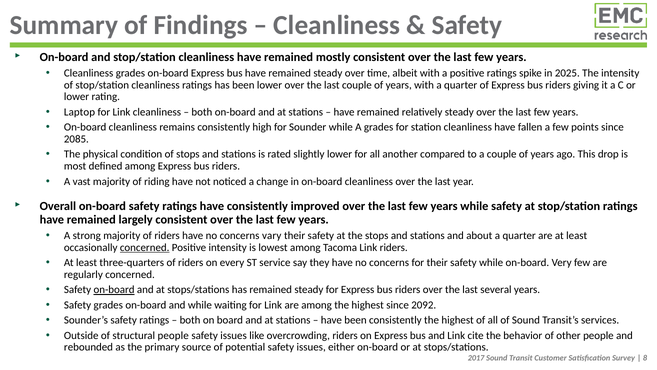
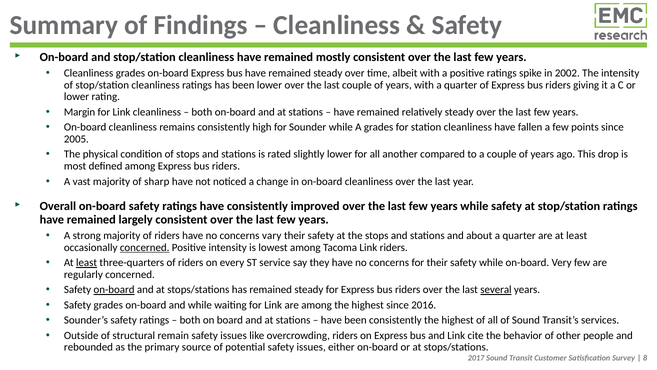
2025: 2025 -> 2002 (567, 73)
Laptop: Laptop -> Margin (80, 112)
2085: 2085 -> 2005 (76, 139)
riding: riding -> sharp (157, 181)
least underline: none -> present (87, 262)
several underline: none -> present (496, 289)
2092: 2092 -> 2016 (424, 305)
structural people: people -> remain (173, 335)
